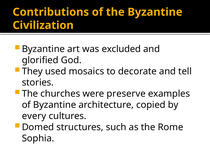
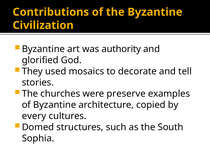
excluded: excluded -> authority (121, 49)
Rome: Rome -> South (171, 128)
